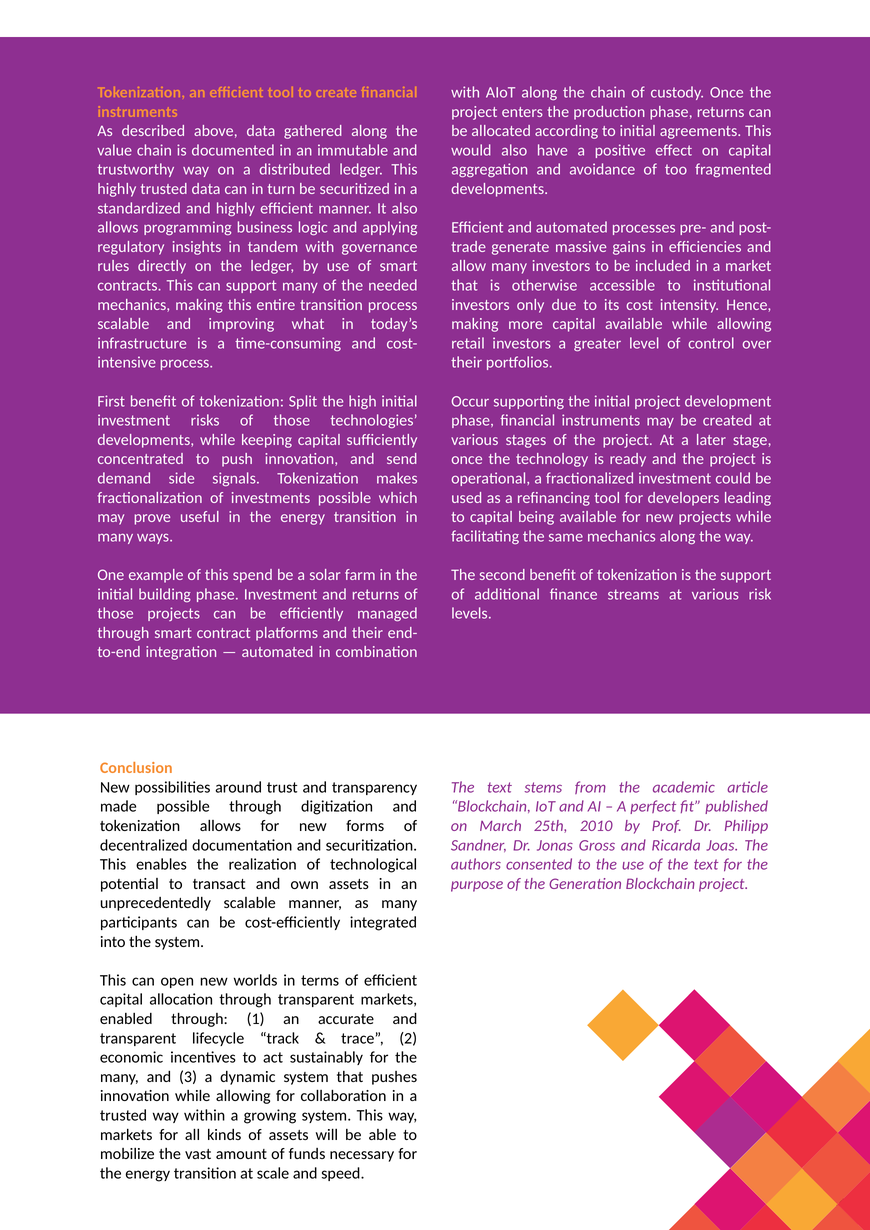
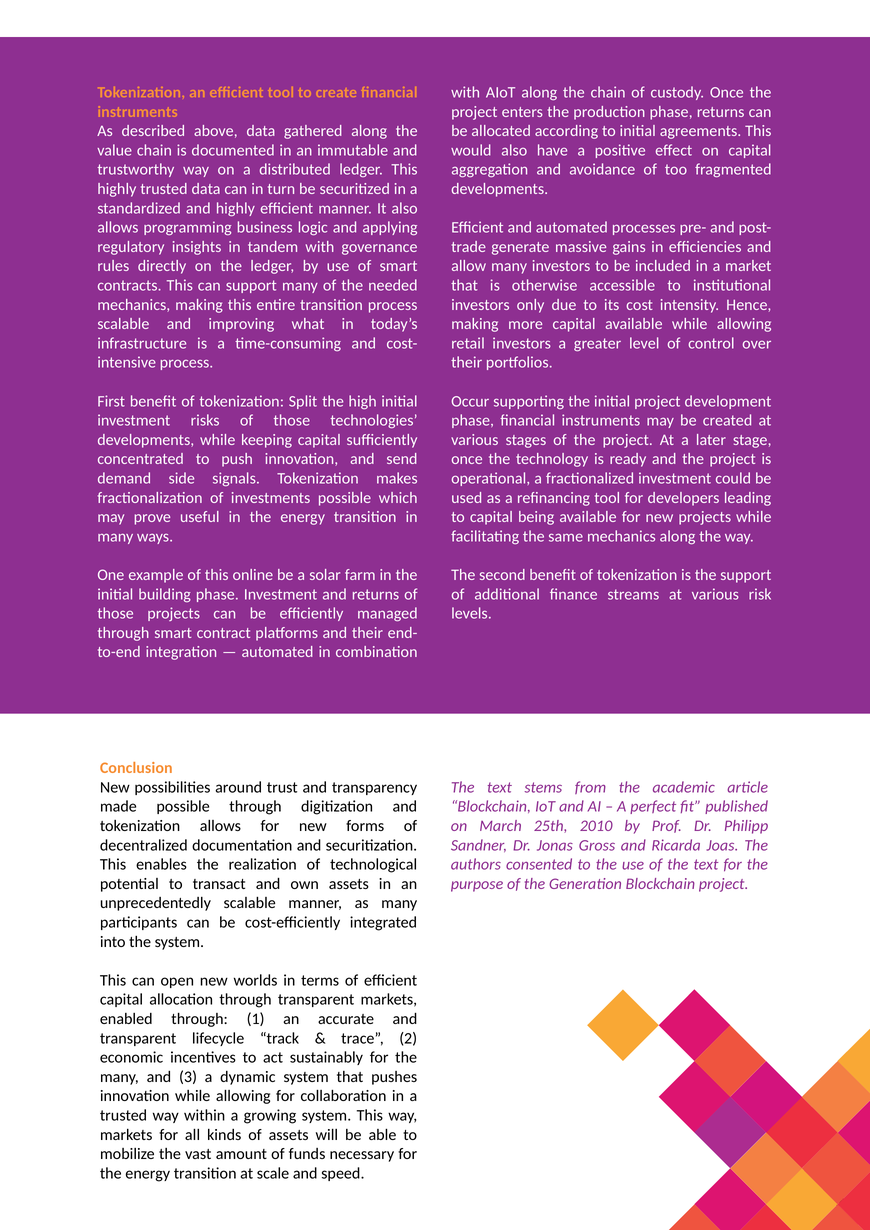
spend: spend -> online (253, 575)
